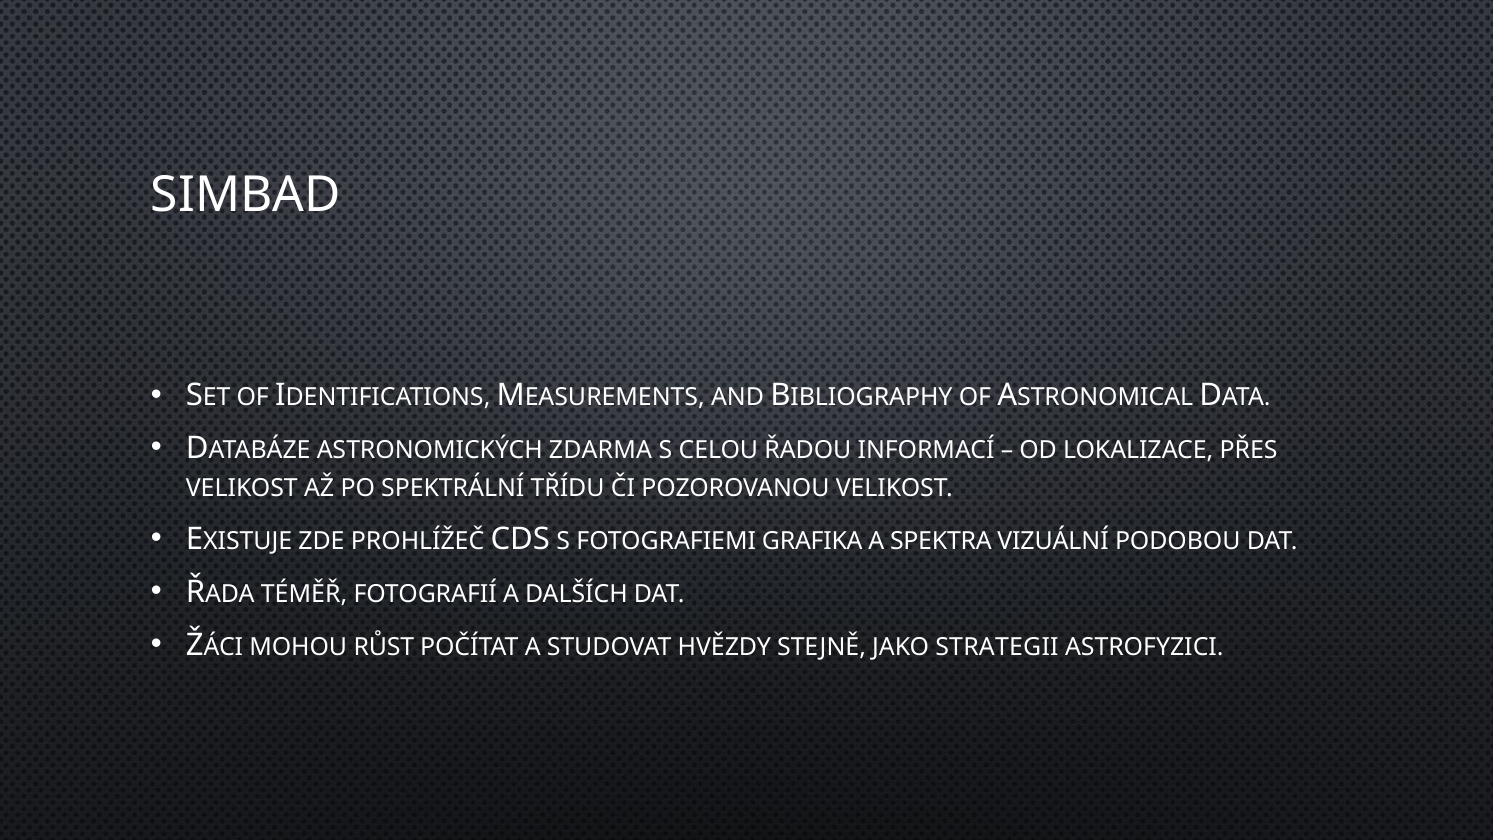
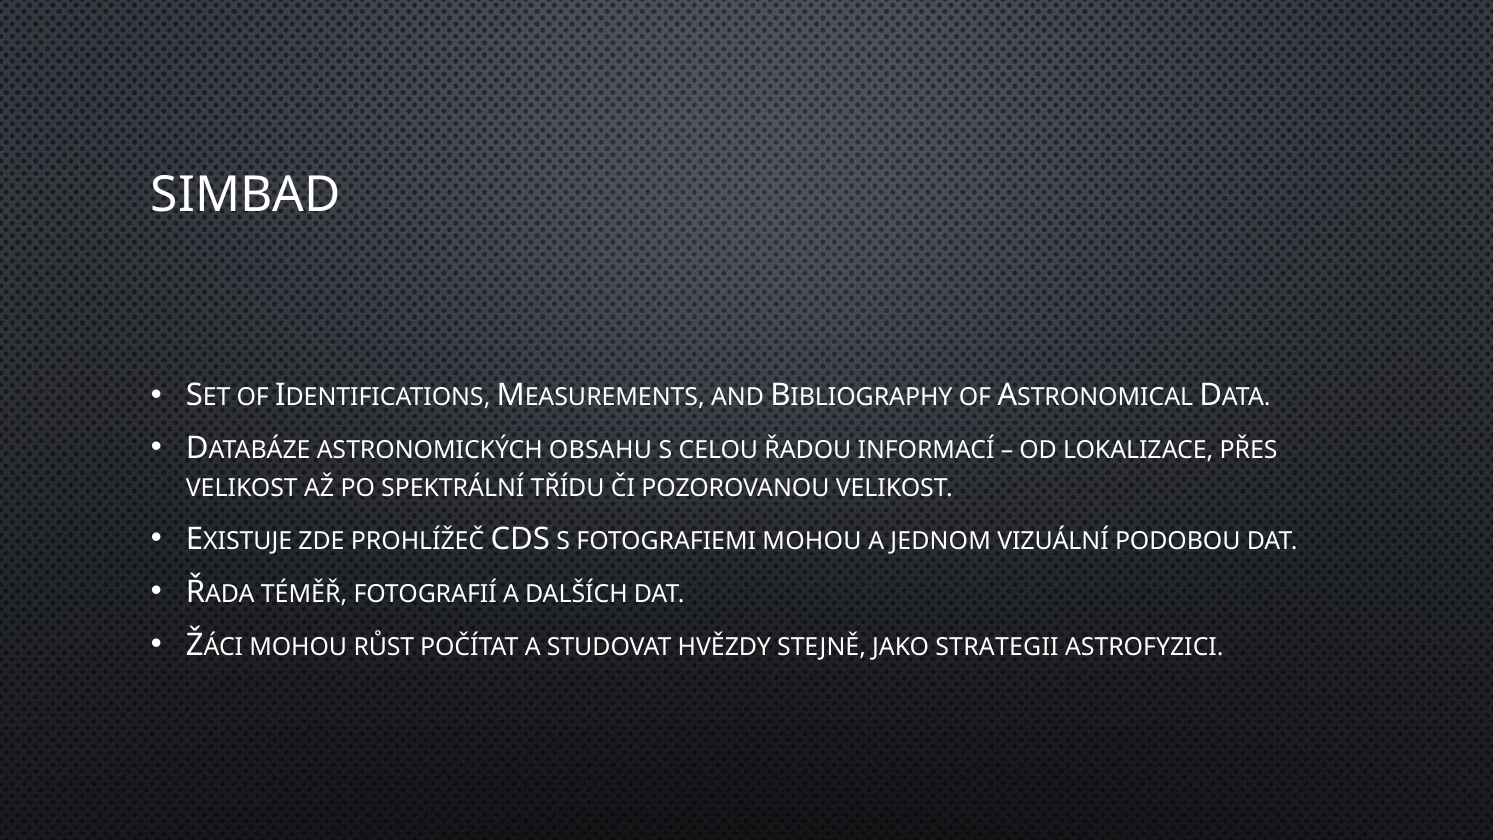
ZDARMA: ZDARMA -> OBSAHU (600, 450)
FOTOGRAFIEMI GRAFIKA: GRAFIKA -> MOHOU (812, 541)
SPEKTRA: SPEKTRA -> JEDNOM (941, 541)
